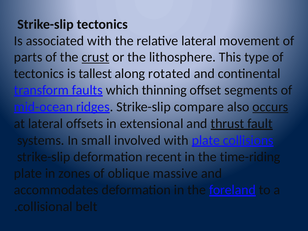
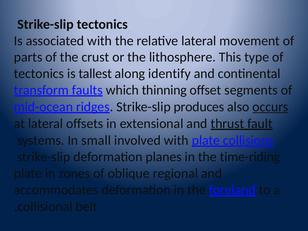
crust underline: present -> none (95, 57)
rotated: rotated -> identify (169, 74)
compare: compare -> produces (199, 107)
recent: recent -> planes (164, 157)
massive: massive -> regional (175, 173)
